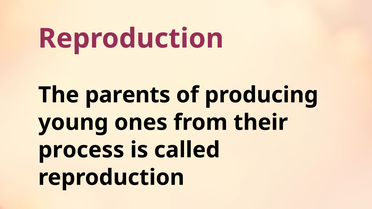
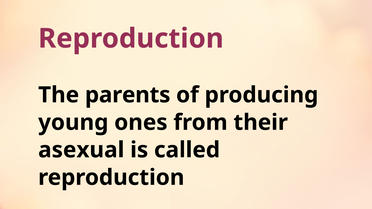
process: process -> asexual (81, 150)
